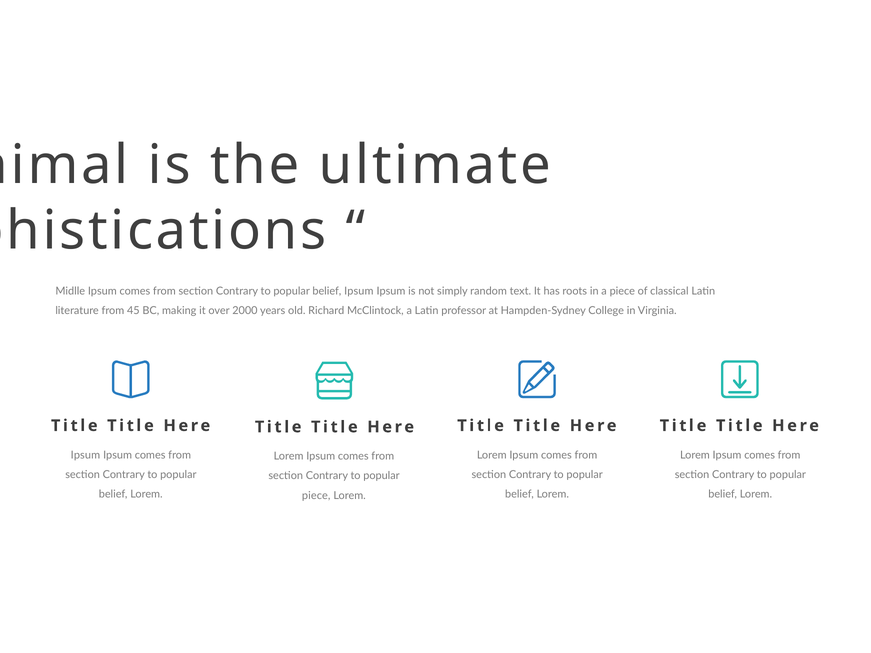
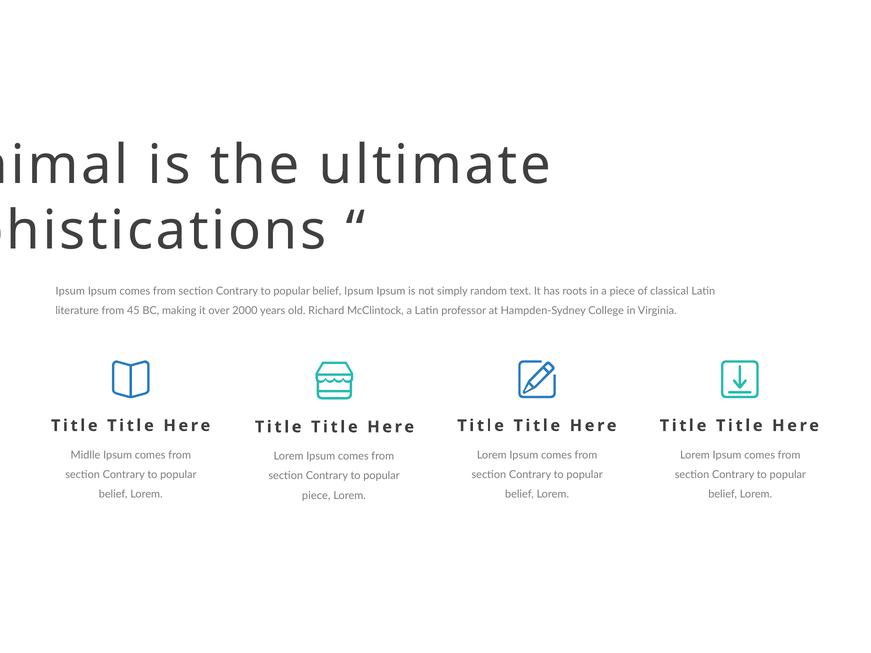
Midlle: Midlle -> Ipsum (70, 291)
Ipsum: Ipsum -> Midlle (85, 455)
